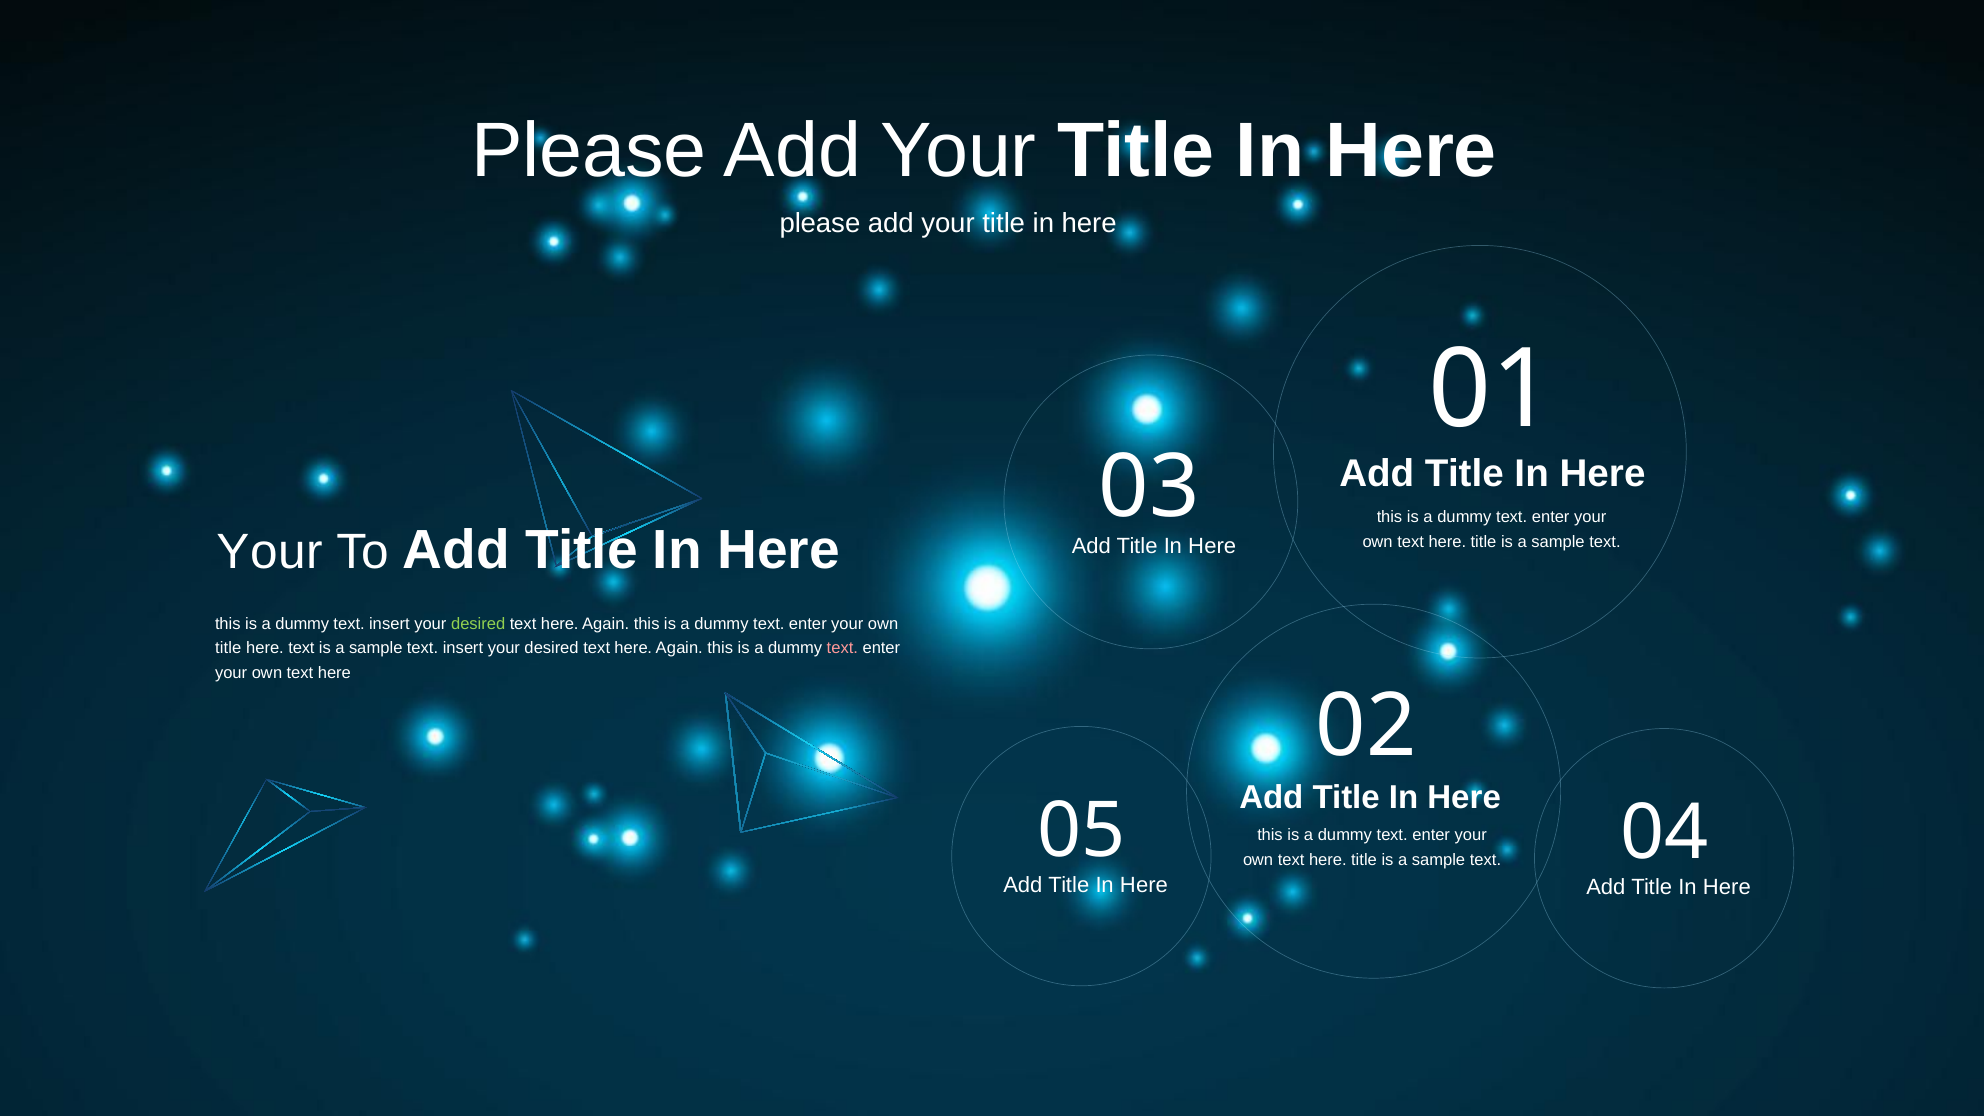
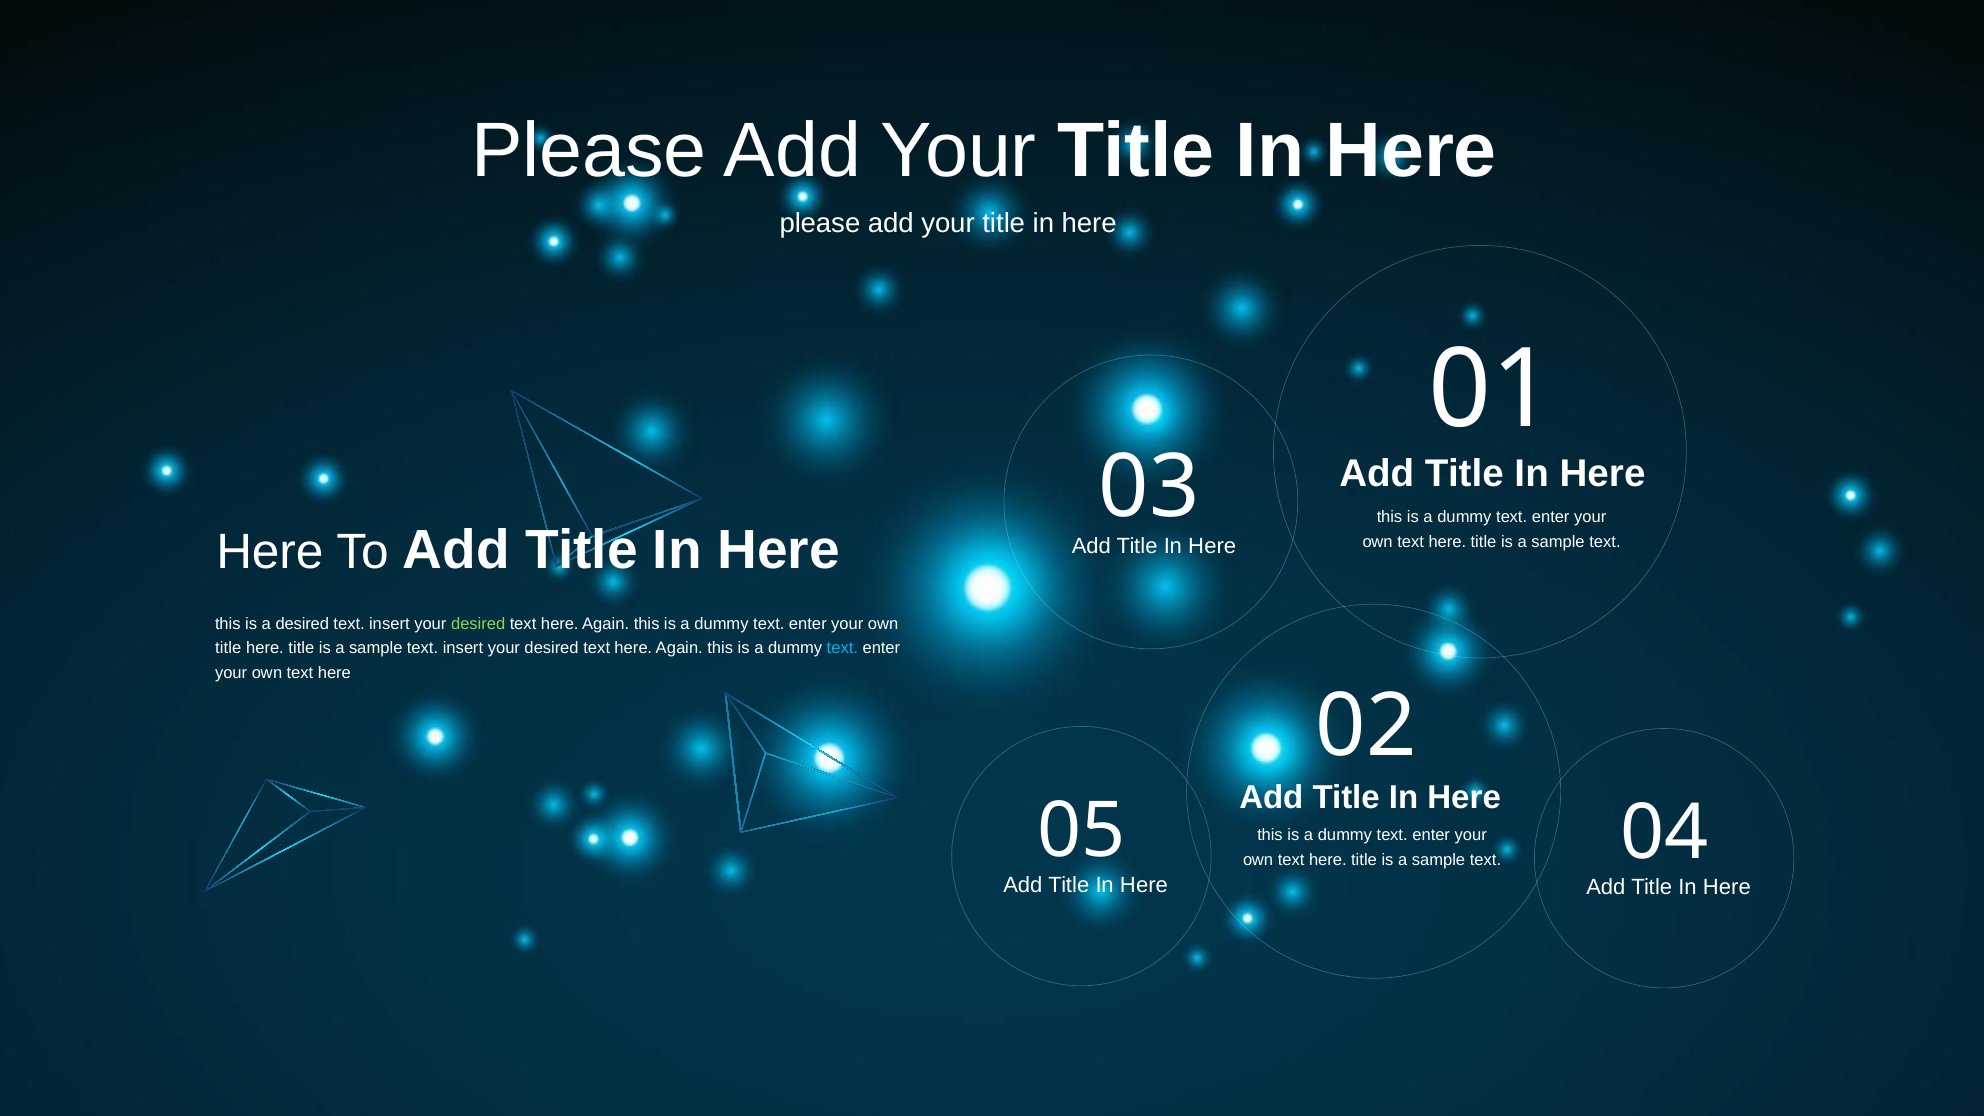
Your: Your -> Here (270, 552)
dummy: dummy -> desired (302, 624)
text: text -> title (301, 649)
text colour: pink -> light blue (842, 649)
